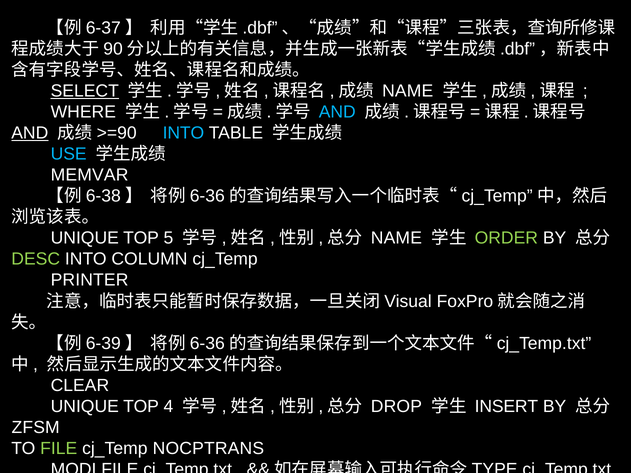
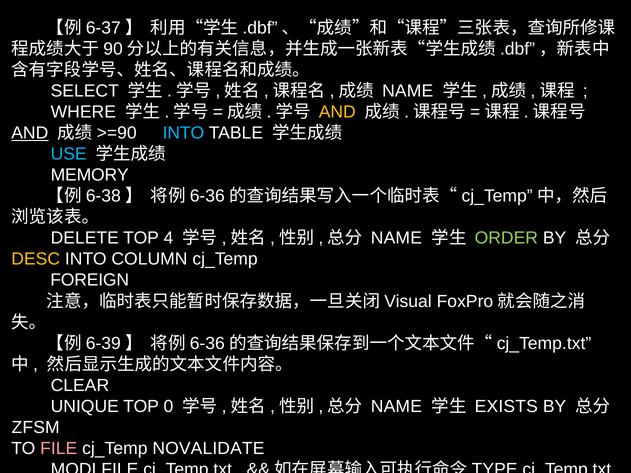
SELECT underline: present -> none (85, 91)
AND colour: light blue -> yellow (337, 112)
MEMVAR: MEMVAR -> MEMORY (90, 175)
UNIQUE: UNIQUE -> DELETE (85, 238)
5: 5 -> 4 (168, 238)
DESC colour: light green -> yellow (36, 259)
PRINTER: PRINTER -> FOREIGN (90, 280)
4: 4 -> 0 (168, 407)
DROP: DROP -> NAME (396, 407)
INSERT: INSERT -> EXISTS (506, 407)
FILE colour: light green -> pink (59, 449)
NOCPTRANS: NOCPTRANS -> NOVALIDATE (208, 449)
